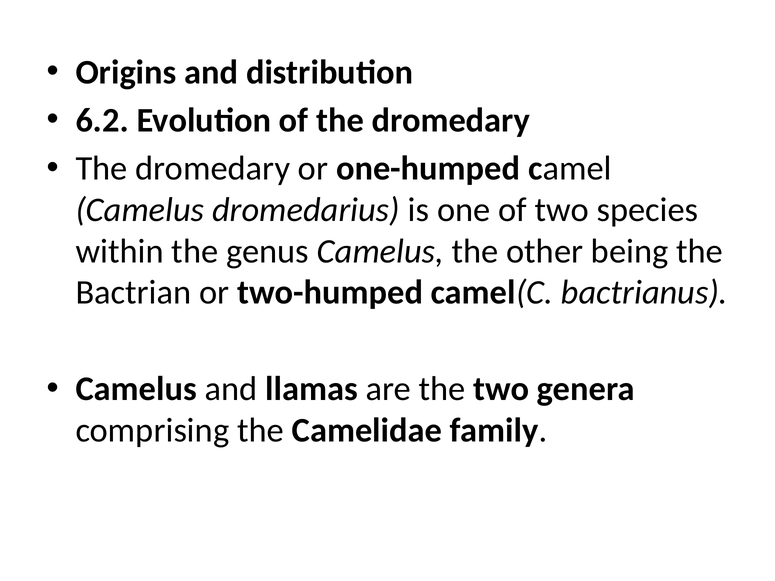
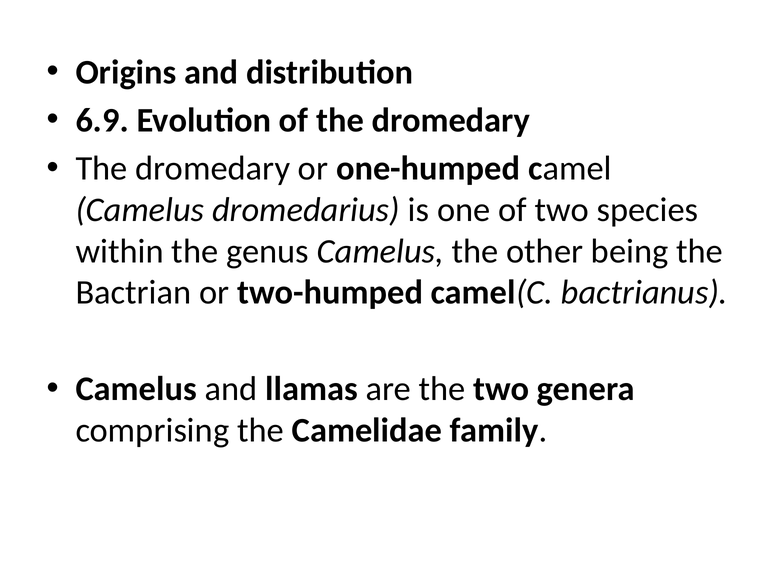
6.2: 6.2 -> 6.9 (102, 120)
